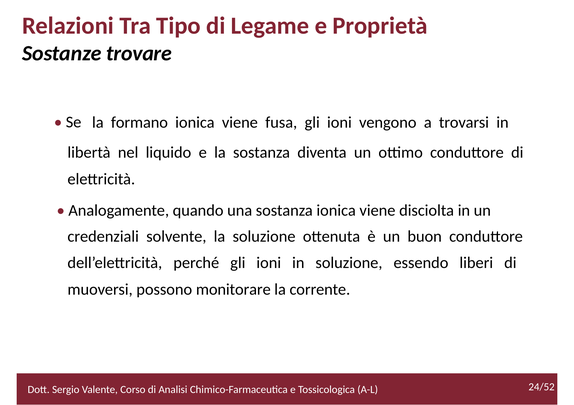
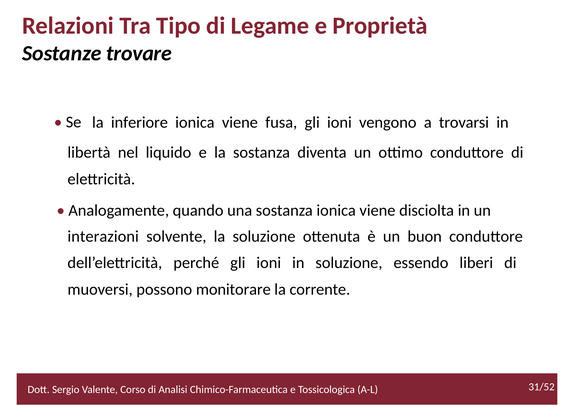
formano: formano -> inferiore (139, 123)
credenziali: credenziali -> interazioni (103, 237)
24/52: 24/52 -> 31/52 (542, 388)
